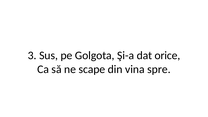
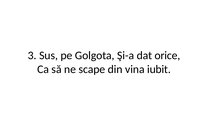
spre: spre -> iubit (159, 69)
